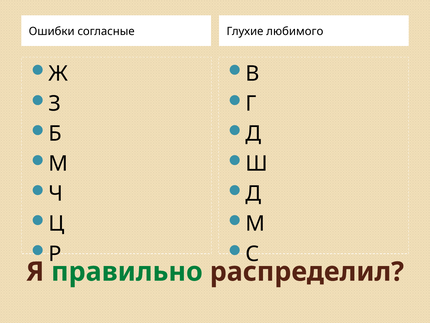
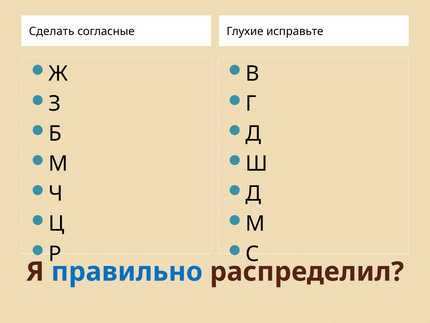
Ошибки: Ошибки -> Сделать (52, 31)
любимого: любимого -> исправьте (295, 31)
правильно colour: green -> blue (127, 271)
